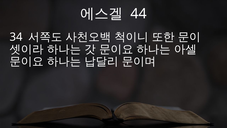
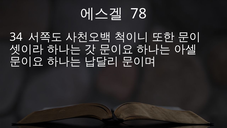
44: 44 -> 78 (139, 14)
